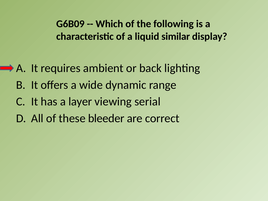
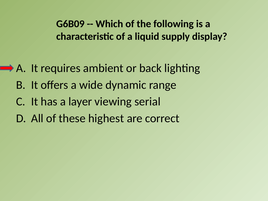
similar: similar -> supply (176, 36)
bleeder: bleeder -> highest (106, 118)
